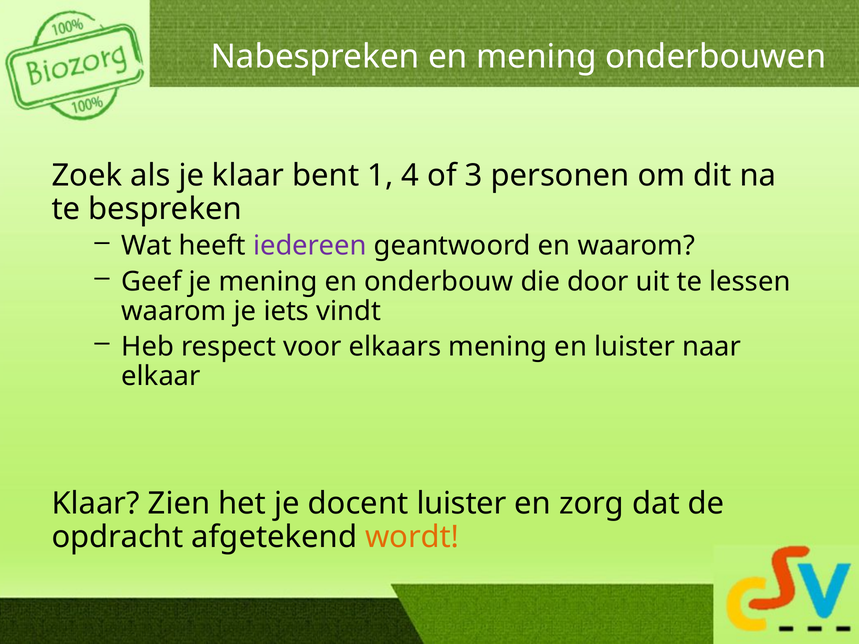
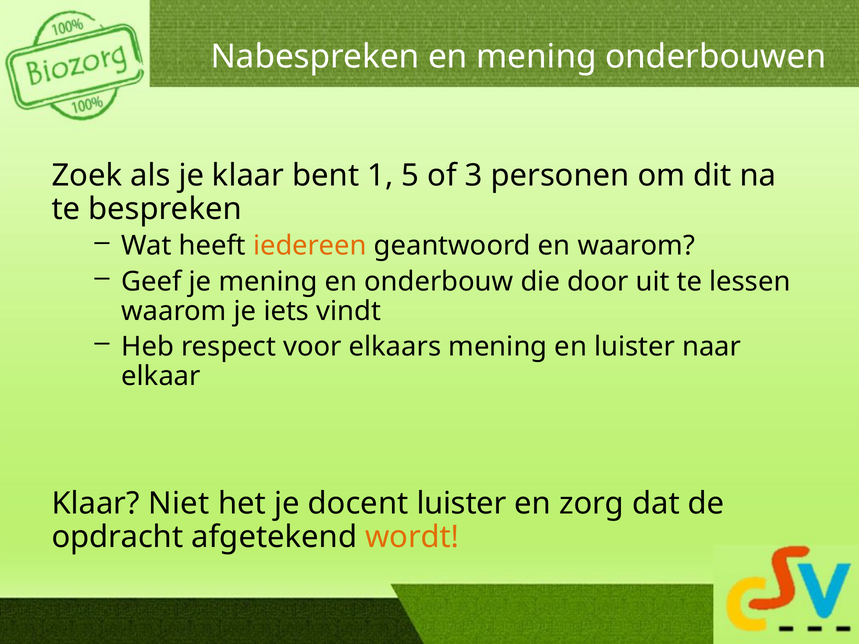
4: 4 -> 5 (410, 175)
iedereen colour: purple -> orange (310, 246)
Zien: Zien -> Niet (179, 504)
